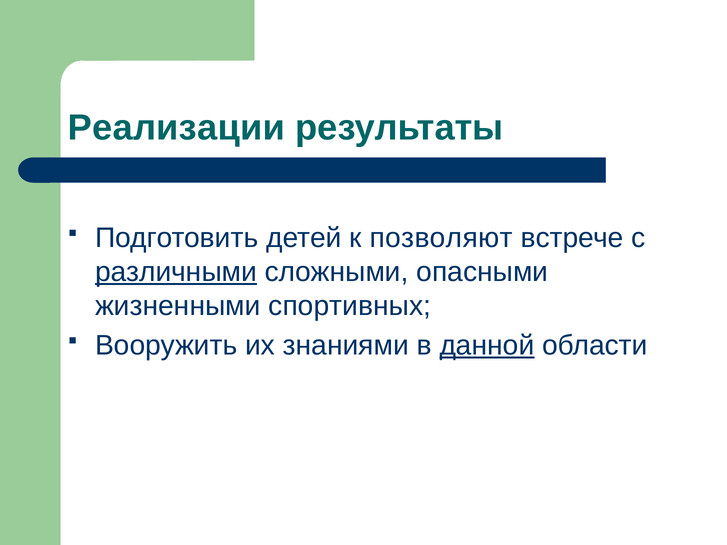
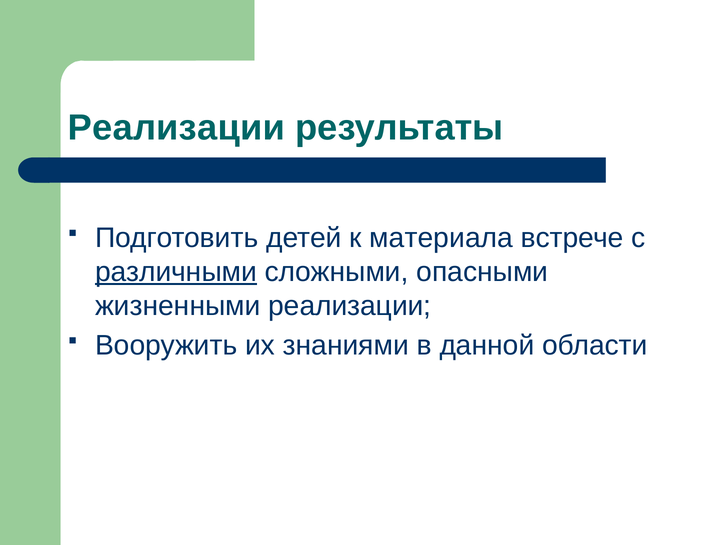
позволяют: позволяют -> материала (441, 238)
жизненными спортивных: спортивных -> реализации (350, 306)
данной underline: present -> none (487, 345)
